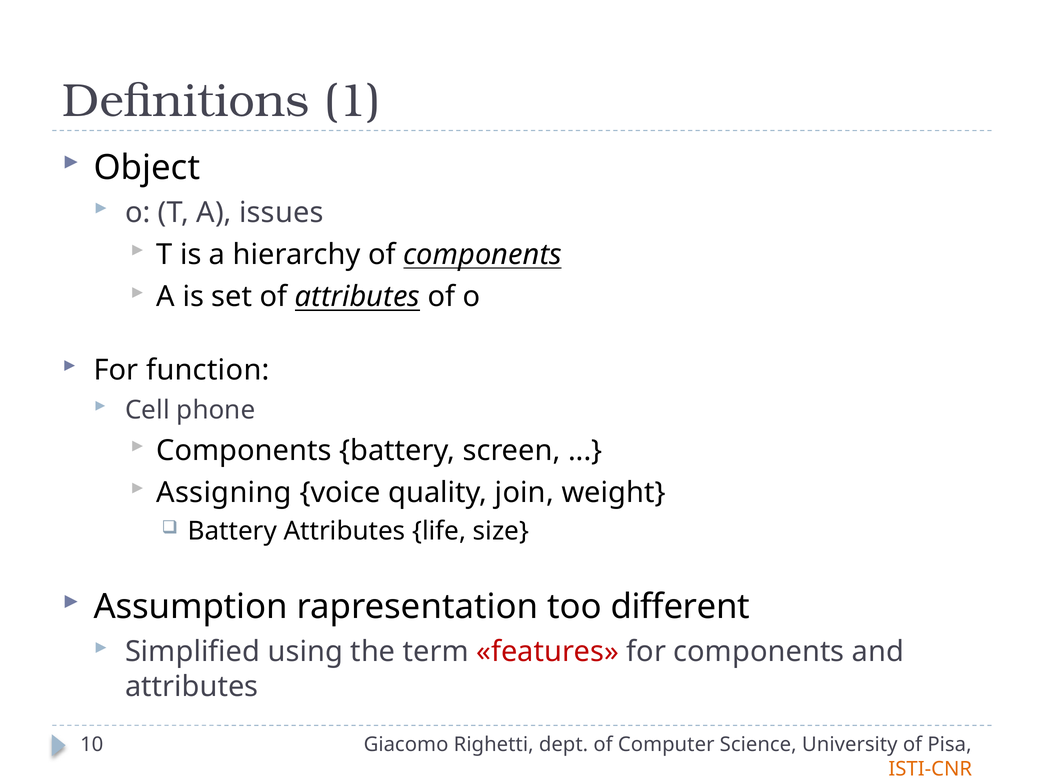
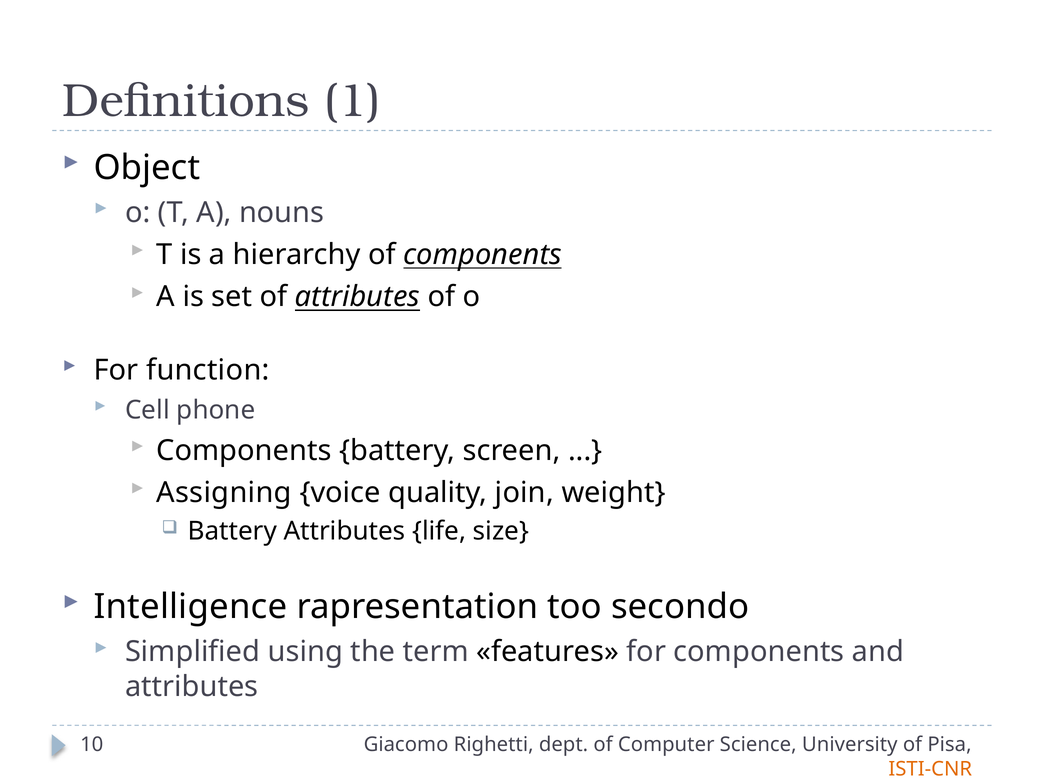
issues: issues -> nouns (282, 213)
Assumption: Assumption -> Intelligence (191, 607)
different: different -> secondo (680, 607)
features colour: red -> black (548, 652)
